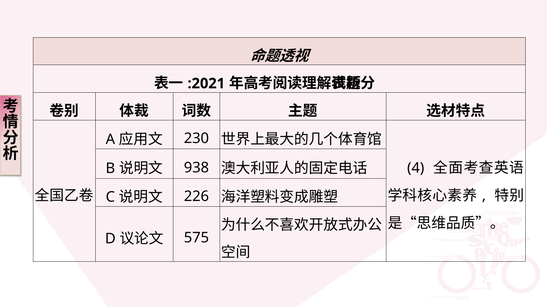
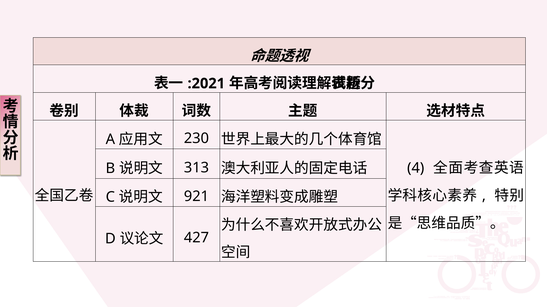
938: 938 -> 313 (196, 167)
226: 226 -> 921 (196, 196)
575: 575 -> 427 (196, 237)
